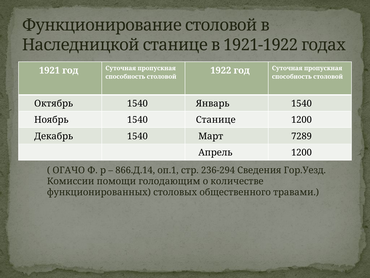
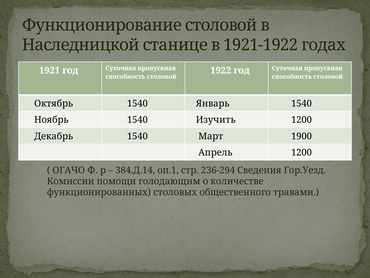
1540 Станице: Станице -> Изучить (216, 120)
7289: 7289 -> 1900 (302, 136)
866.Д.14: 866.Д.14 -> 384.Д.14 (135, 170)
